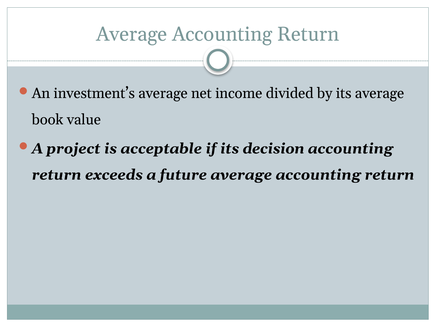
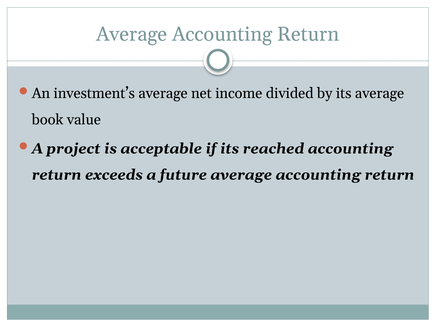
decision: decision -> reached (273, 149)
